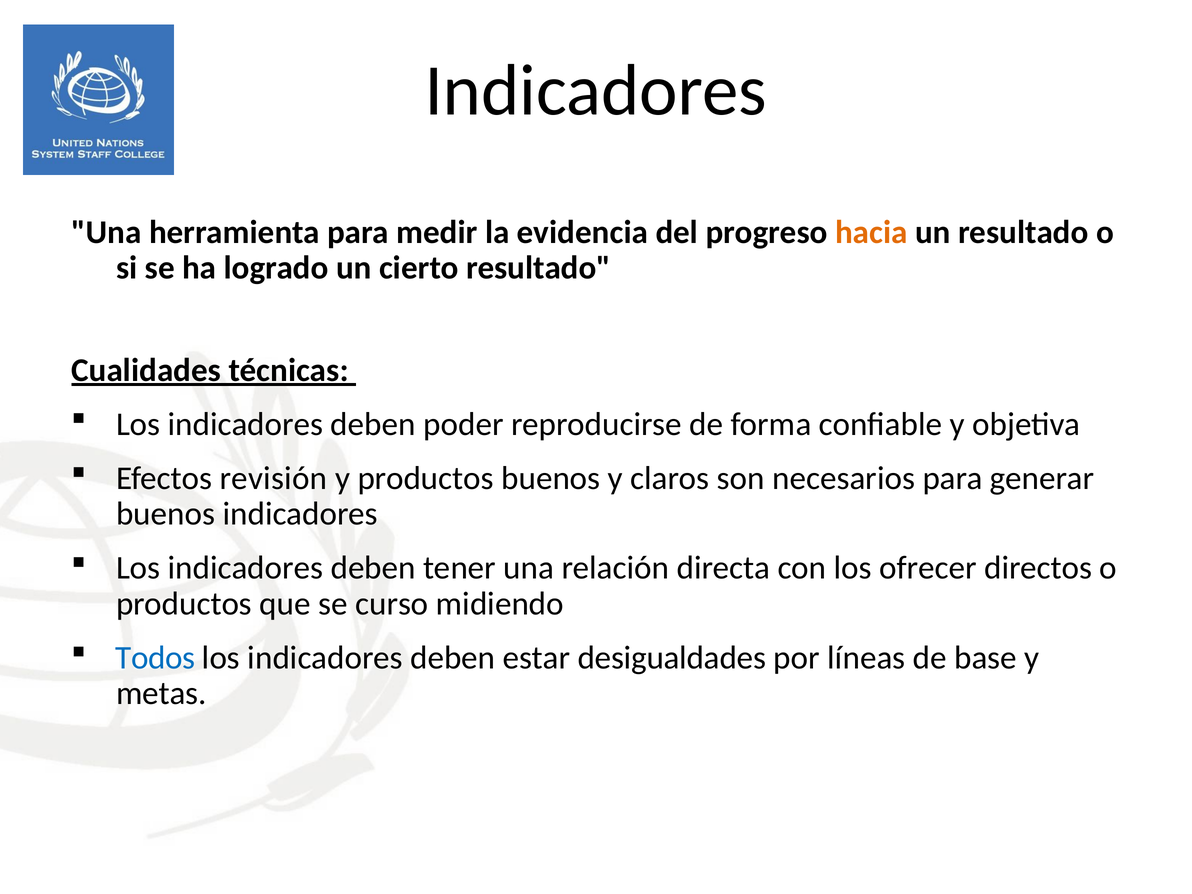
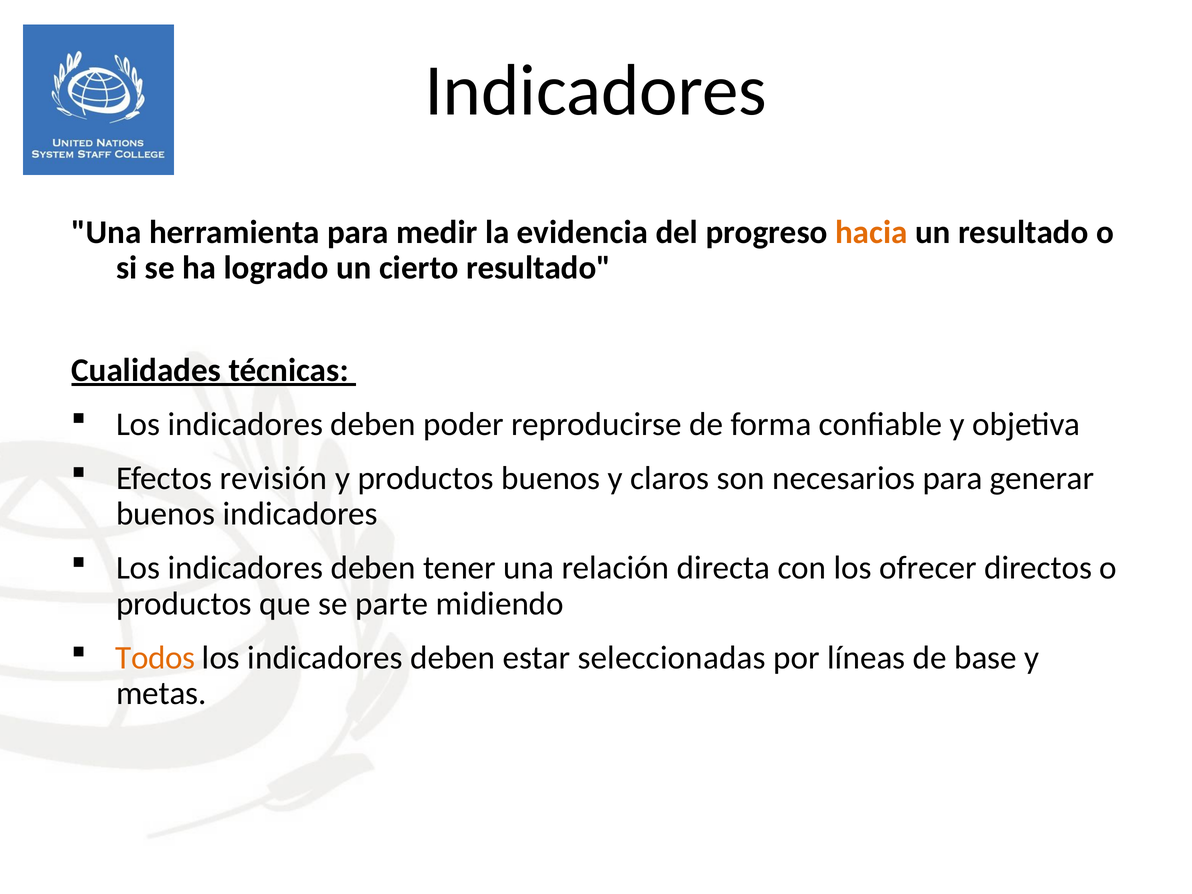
curso: curso -> parte (392, 604)
Todos colour: blue -> orange (155, 658)
desigualdades: desigualdades -> seleccionadas (672, 658)
